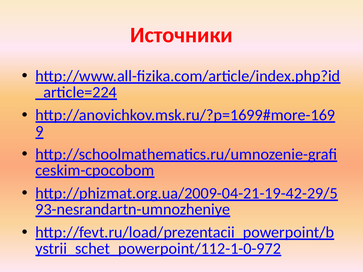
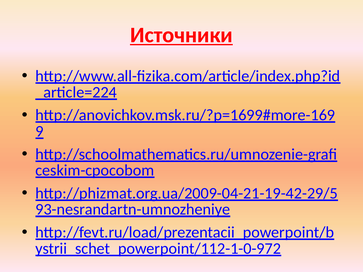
Источники underline: none -> present (181, 35)
